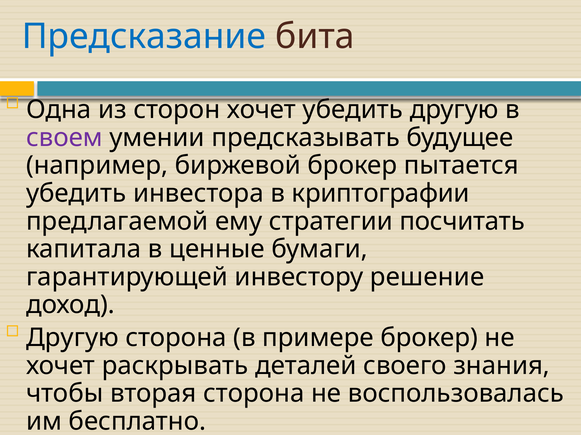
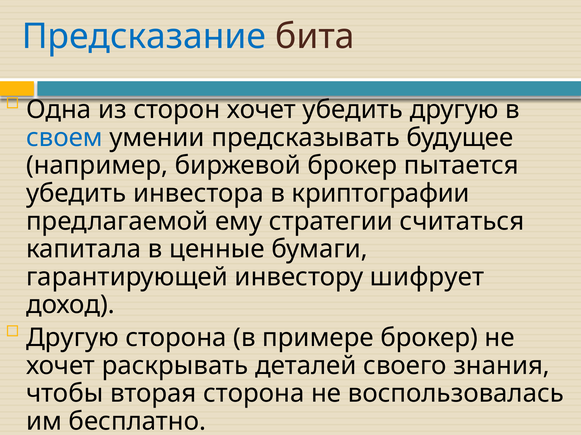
своем colour: purple -> blue (64, 138)
посчитать: посчитать -> считаться (462, 222)
решение: решение -> шифрует (427, 277)
